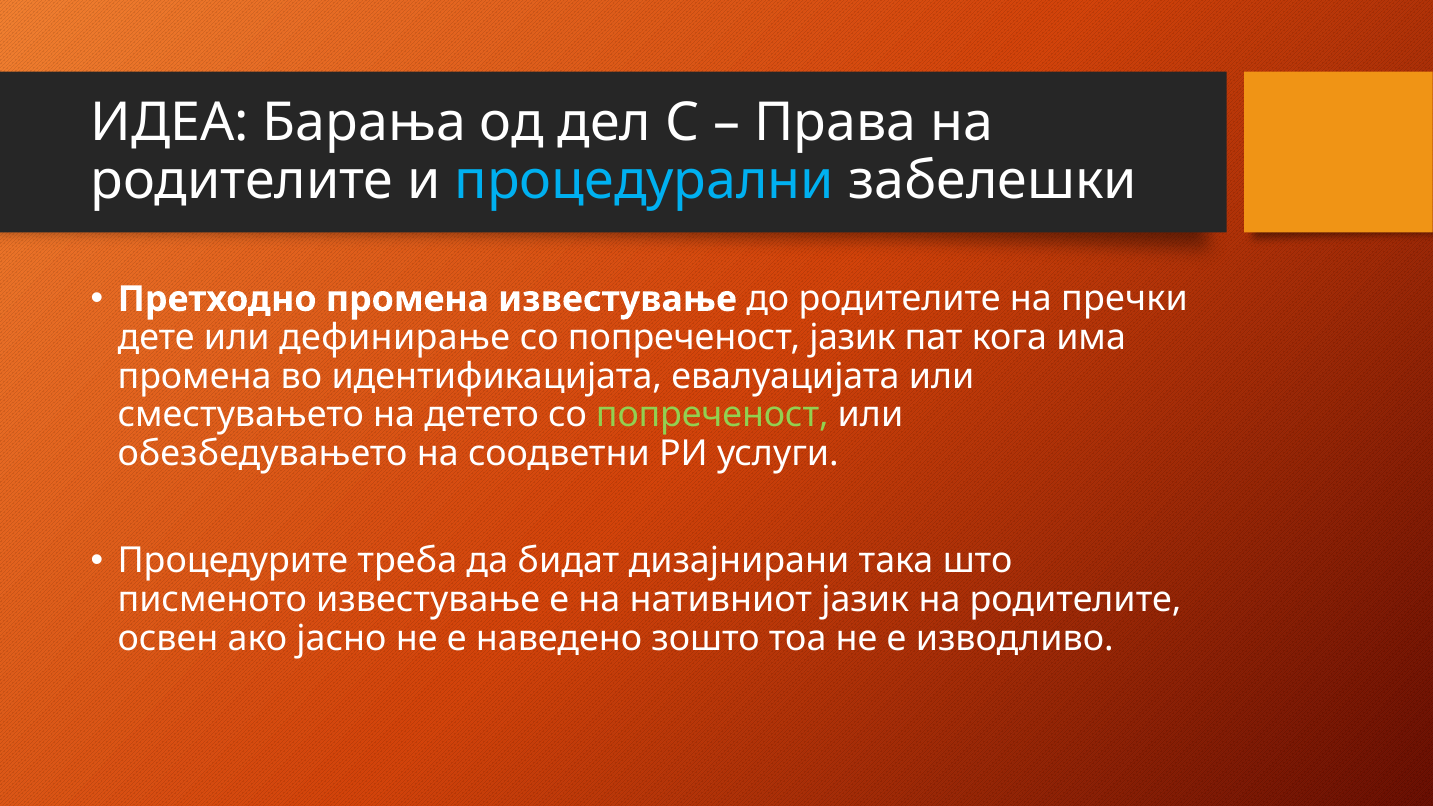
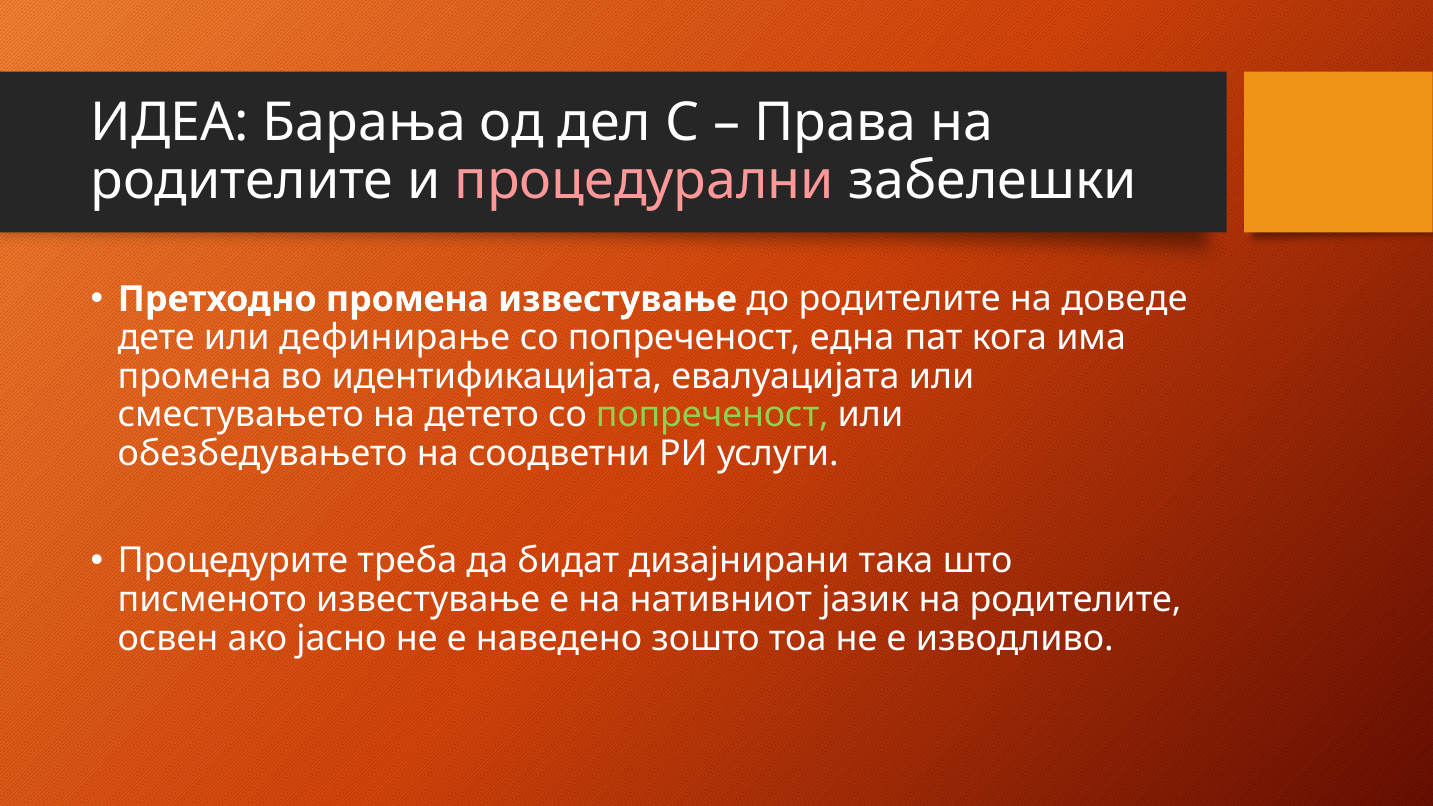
процедурални colour: light blue -> pink (645, 181)
пречки: пречки -> доведе (1125, 299)
попреченост јазик: јазик -> една (852, 338)
